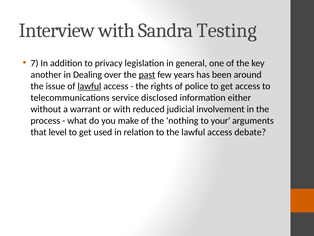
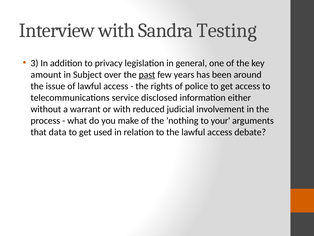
7: 7 -> 3 (34, 63)
another: another -> amount (46, 74)
Dealing: Dealing -> Subject (88, 74)
lawful underline: present -> none (89, 86)
level: level -> data (58, 132)
